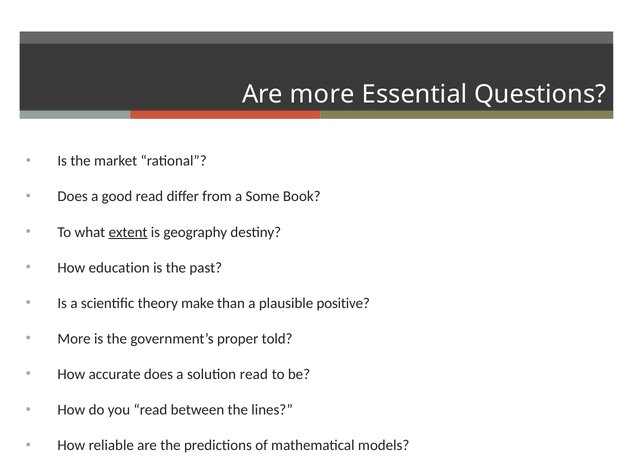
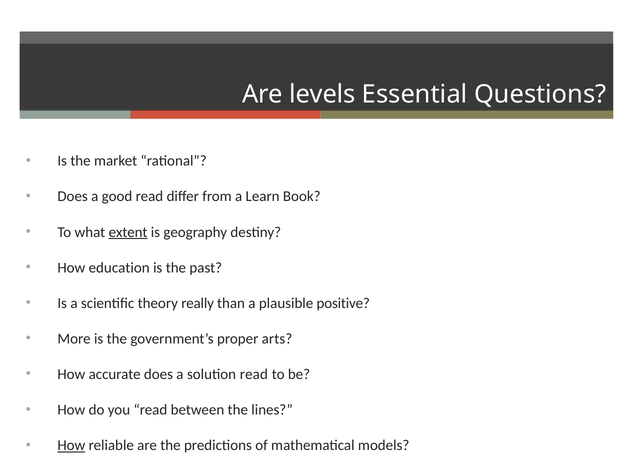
Are more: more -> levels (322, 94)
Some: Some -> Learn (263, 196)
make: make -> really (198, 303)
told: told -> arts (277, 339)
How underline: none -> present (71, 445)
